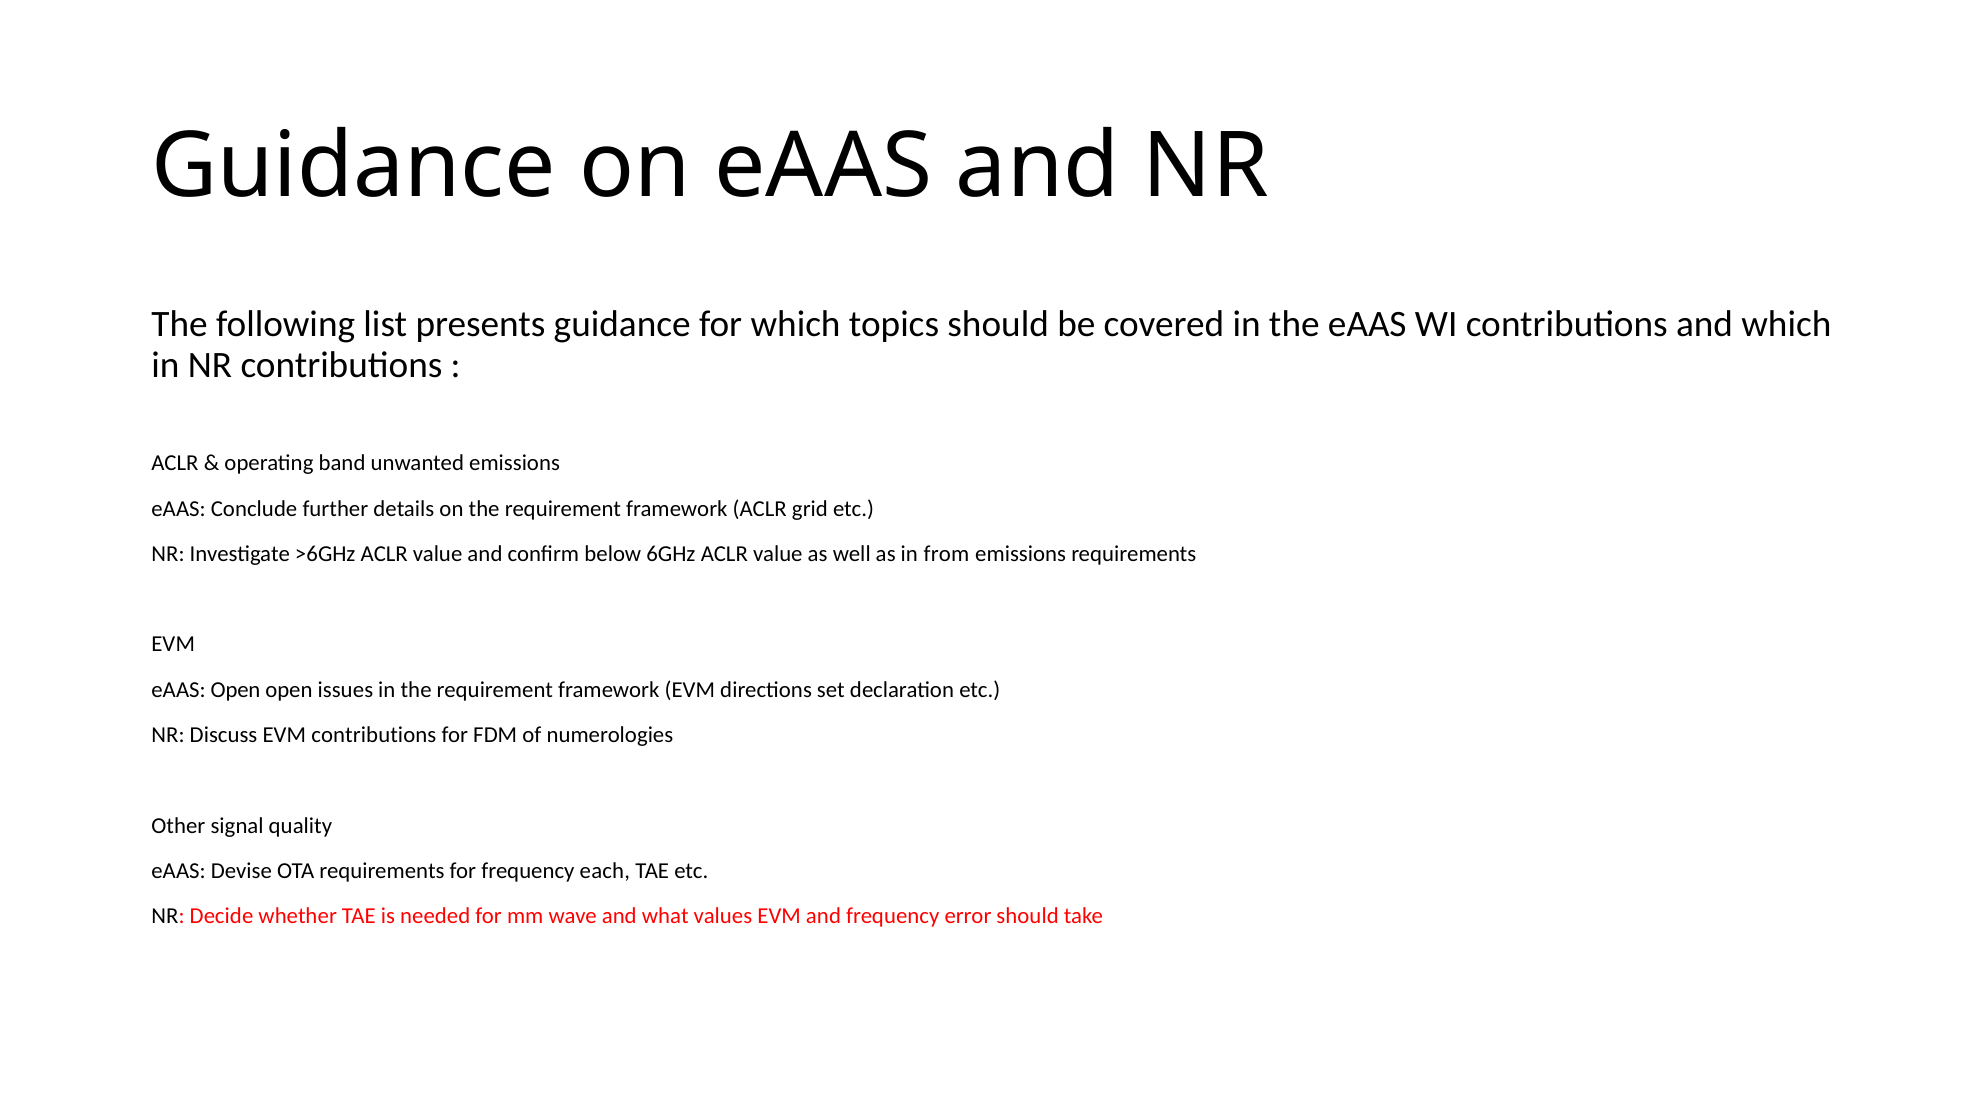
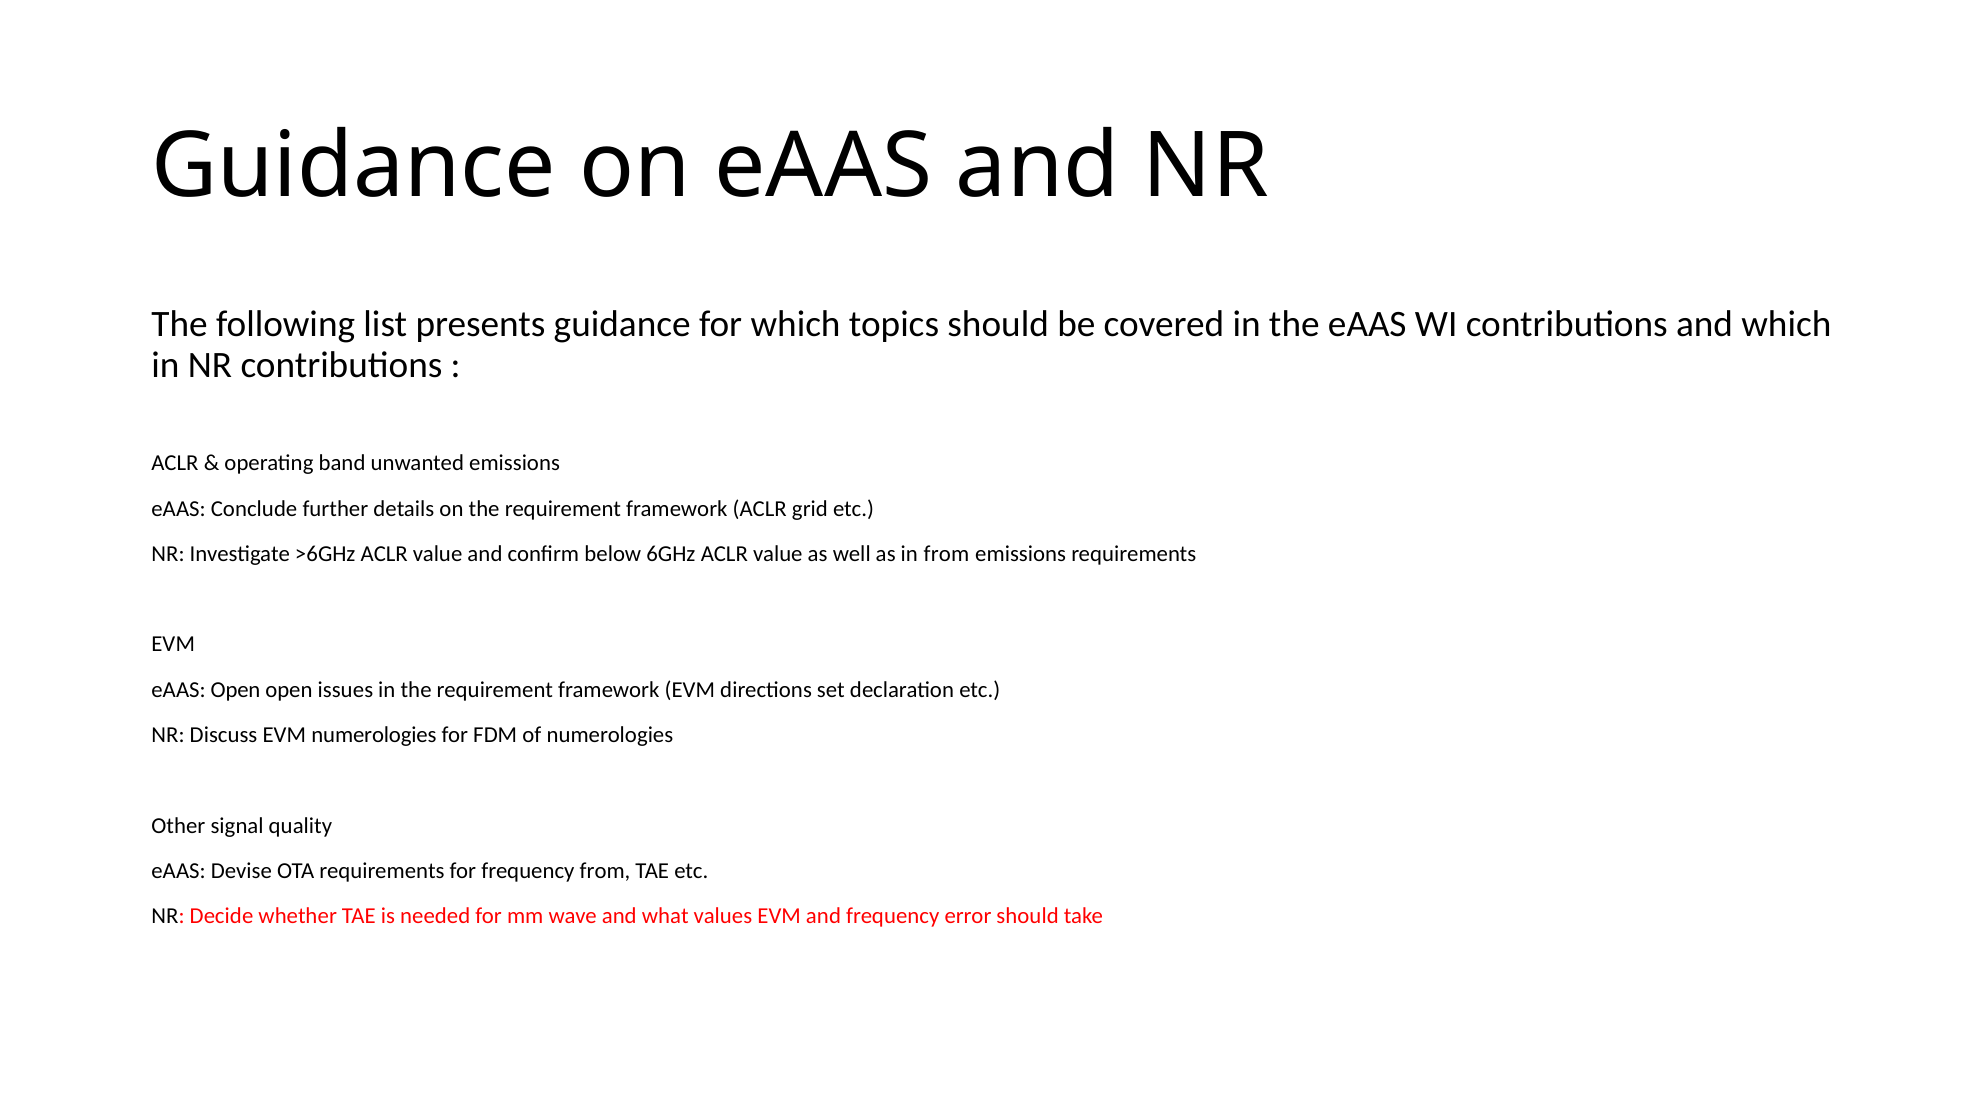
EVM contributions: contributions -> numerologies (374, 735)
frequency each: each -> from (605, 871)
